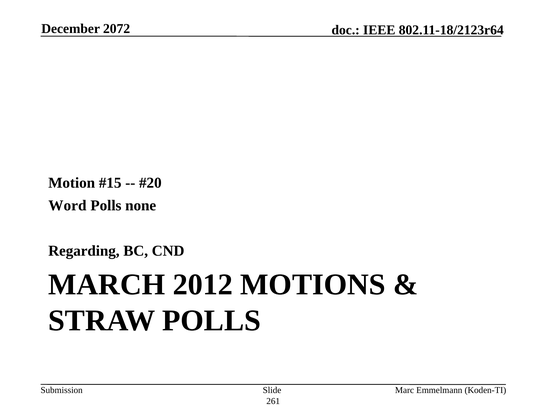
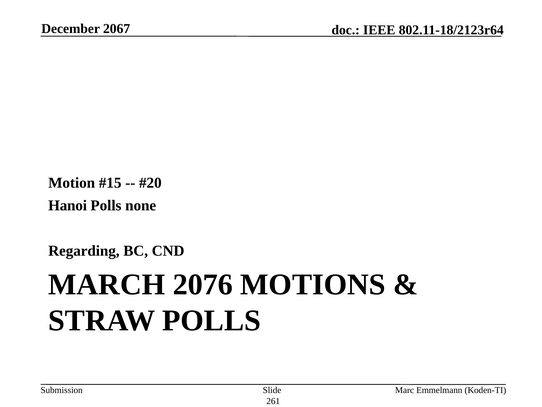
2072: 2072 -> 2067 (117, 29)
Word: Word -> Hanoi (68, 205)
2012: 2012 -> 2076 (203, 284)
